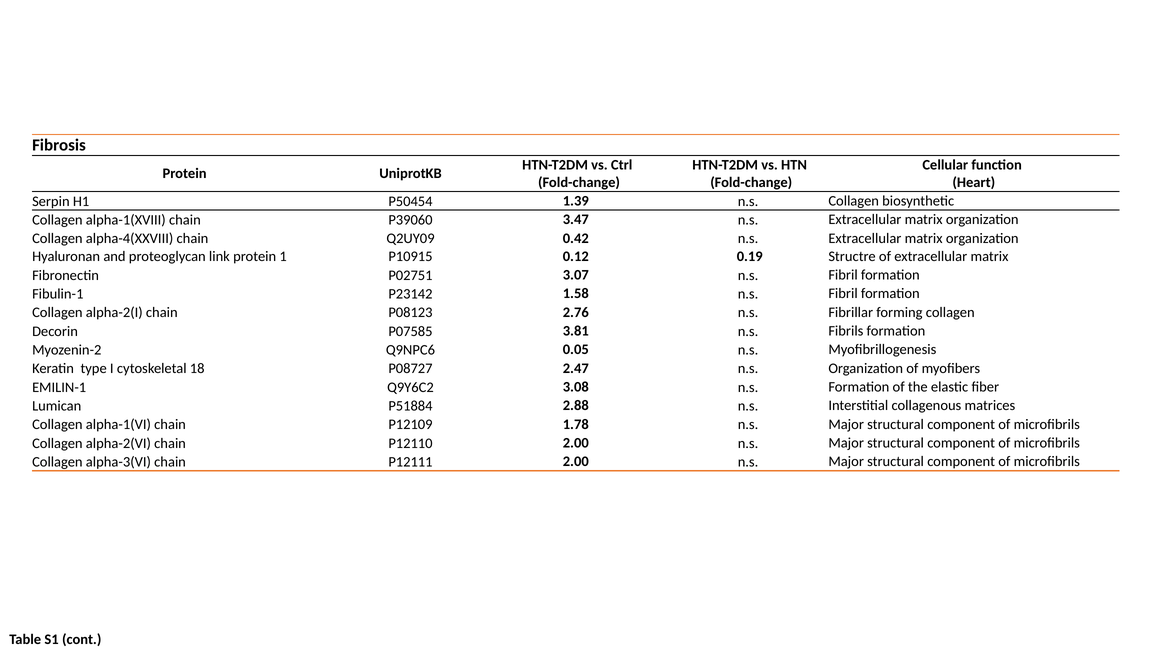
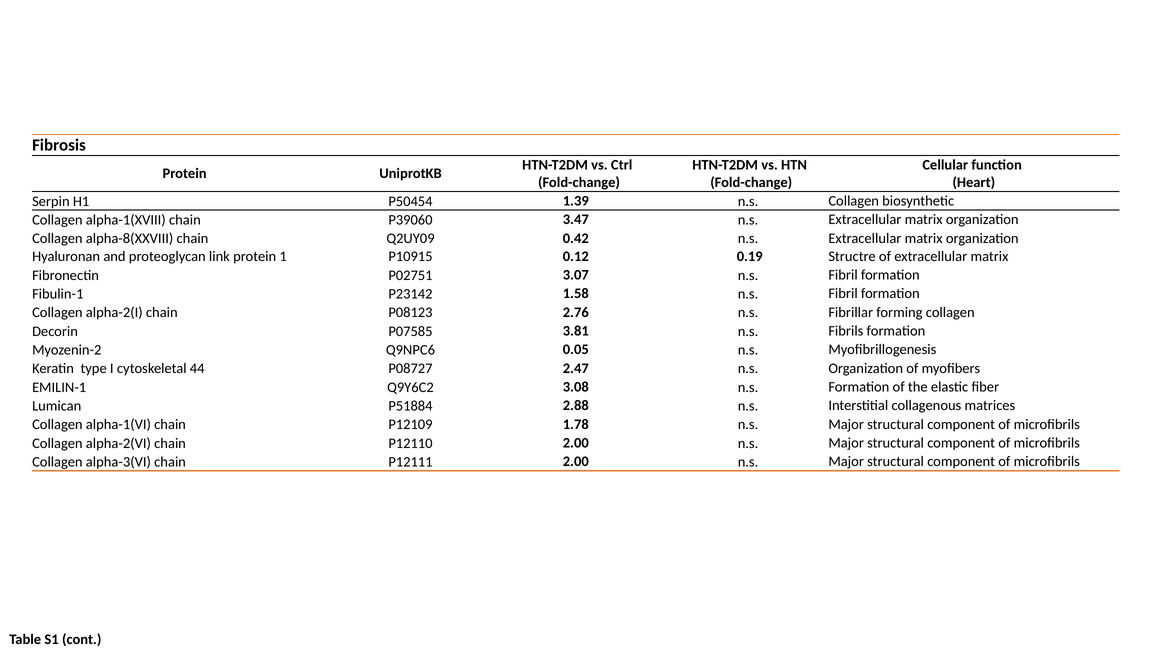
alpha-4(XXVIII: alpha-4(XXVIII -> alpha-8(XXVIII (130, 239)
18: 18 -> 44 (197, 369)
